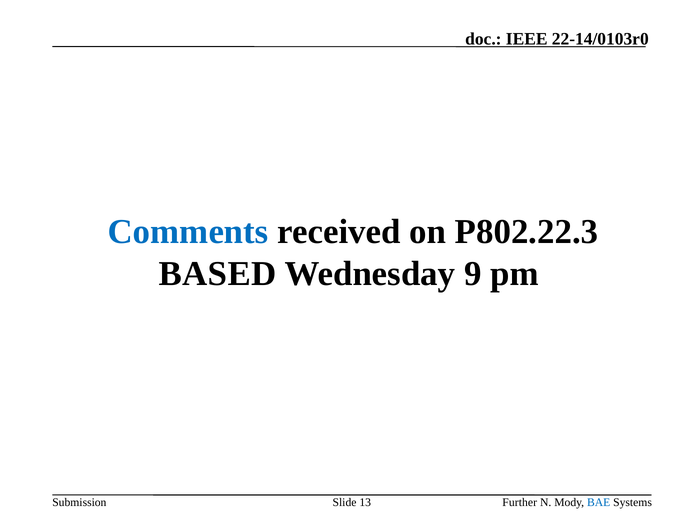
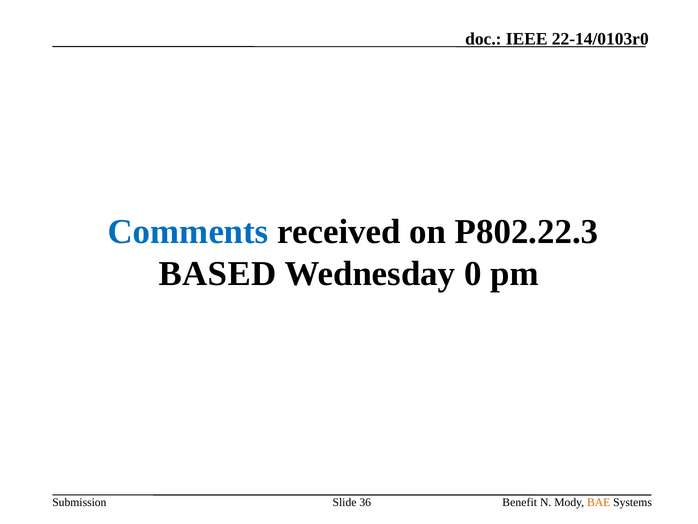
9: 9 -> 0 (473, 273)
13: 13 -> 36 (365, 502)
Further: Further -> Benefit (520, 502)
BAE colour: blue -> orange (599, 502)
